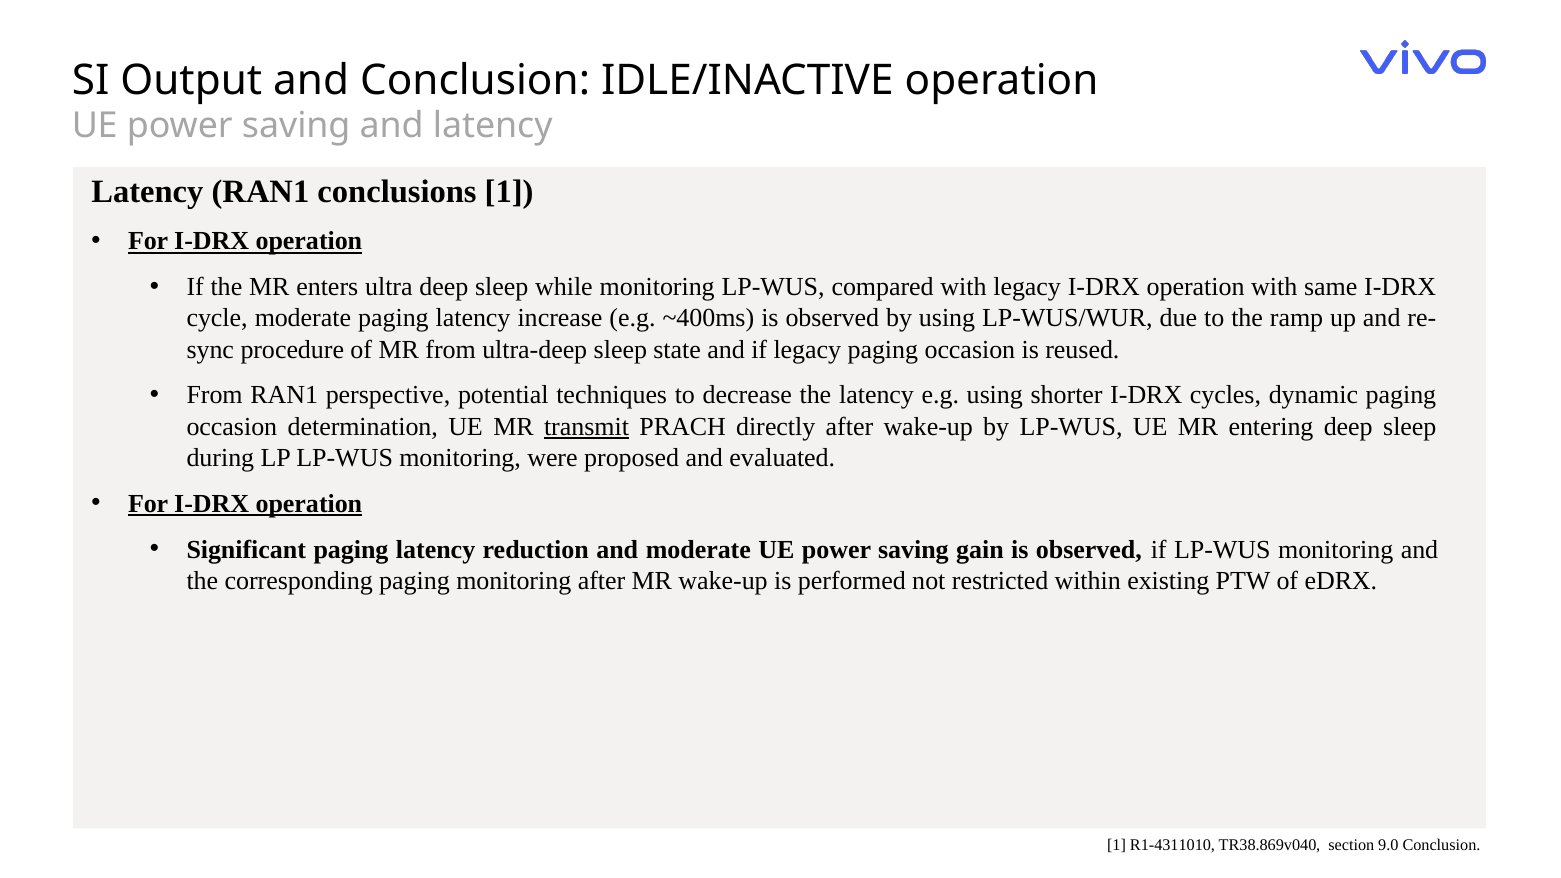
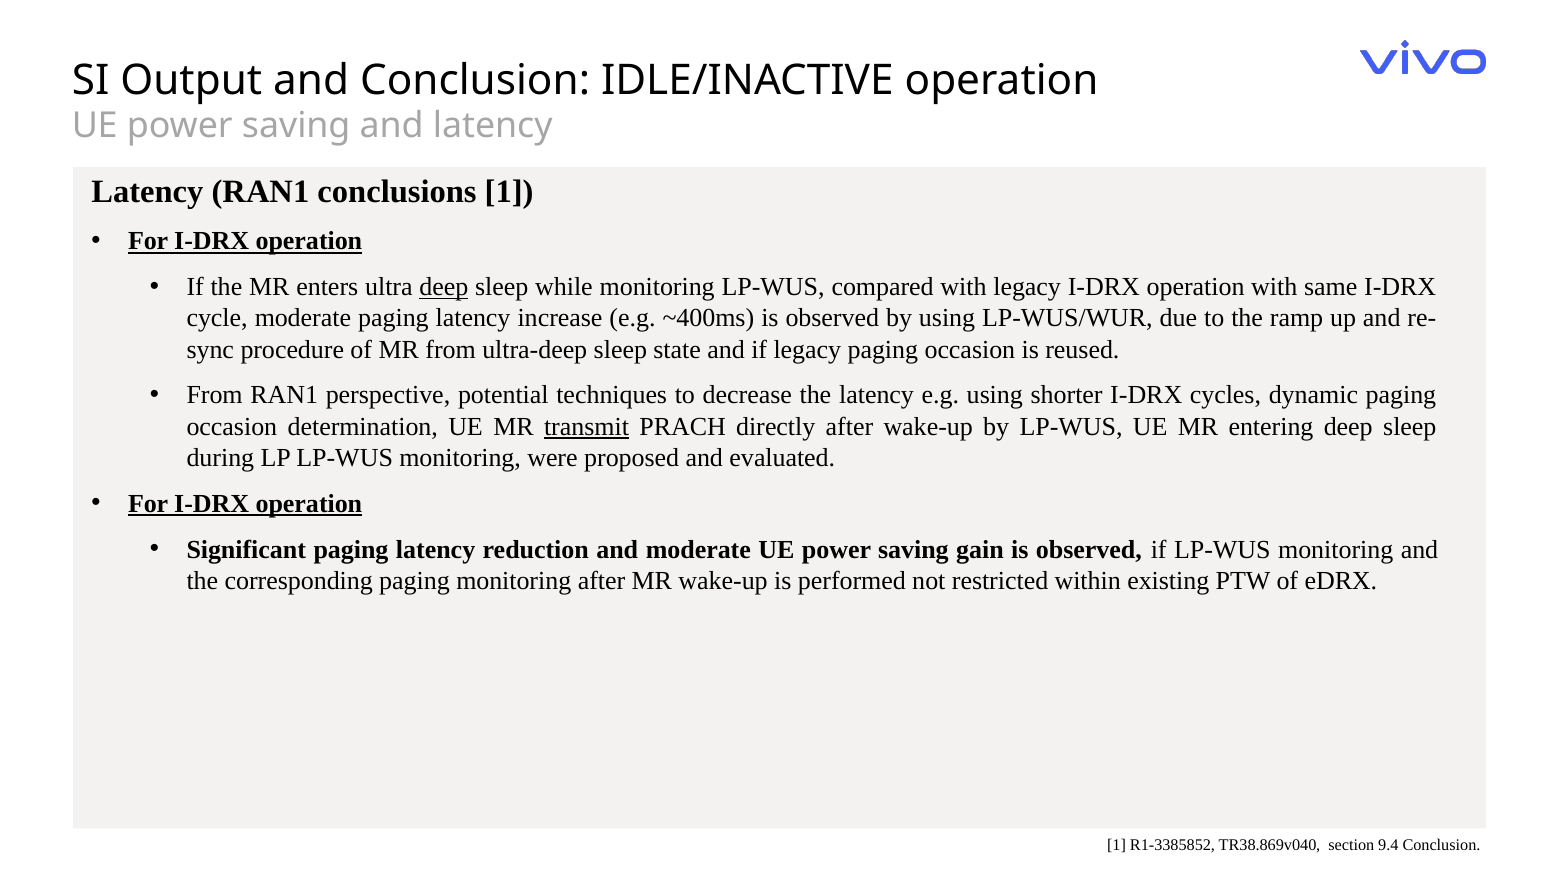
deep underline: none -> present (444, 287)
R1-4311010: R1-4311010 -> R1-3385852 (1172, 845)
9.0: 9.0 -> 9.4 (1388, 845)
